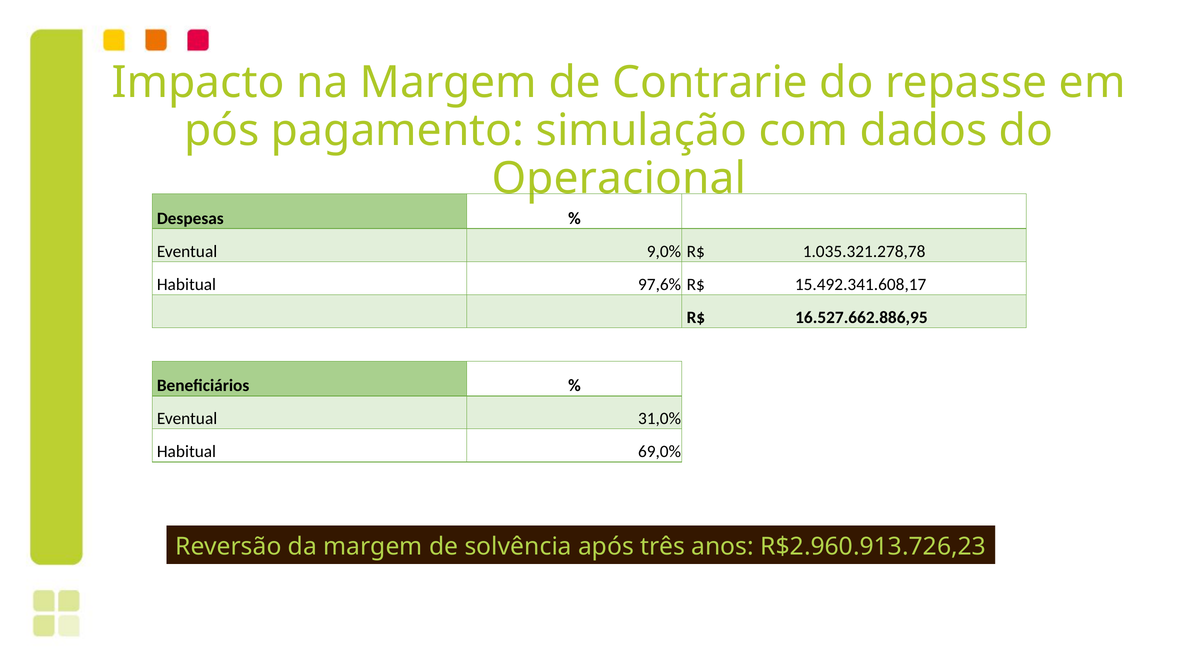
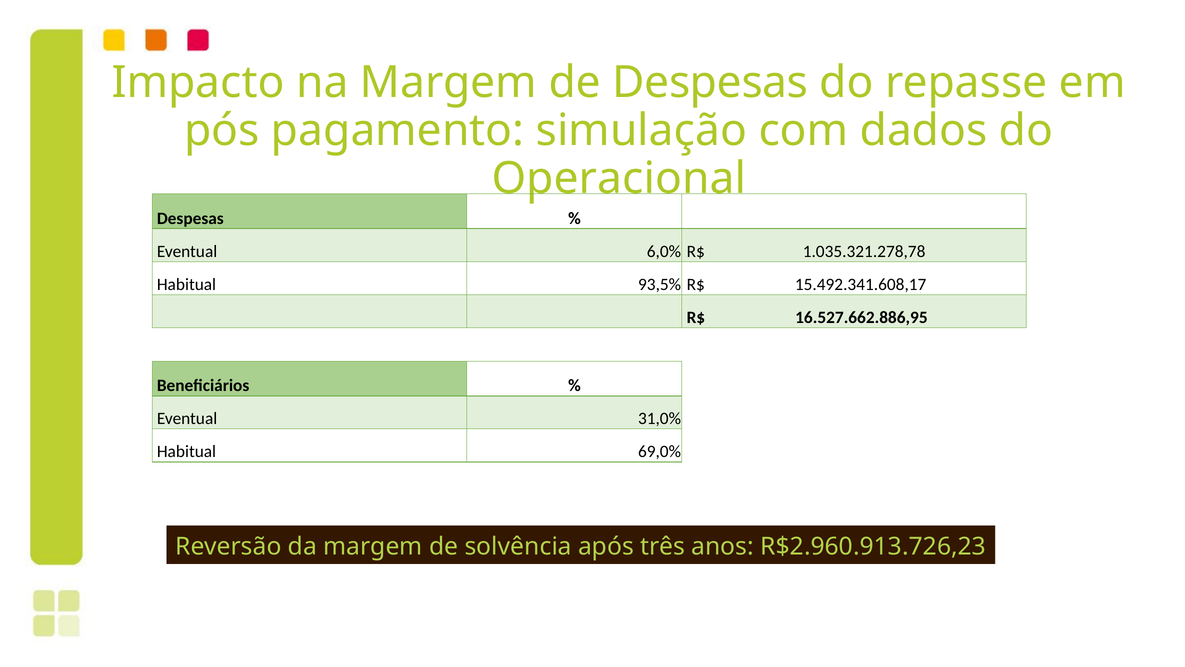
de Contrarie: Contrarie -> Despesas (710, 83)
9,0%: 9,0% -> 6,0% (664, 251)
97,6%: 97,6% -> 93,5% (660, 284)
